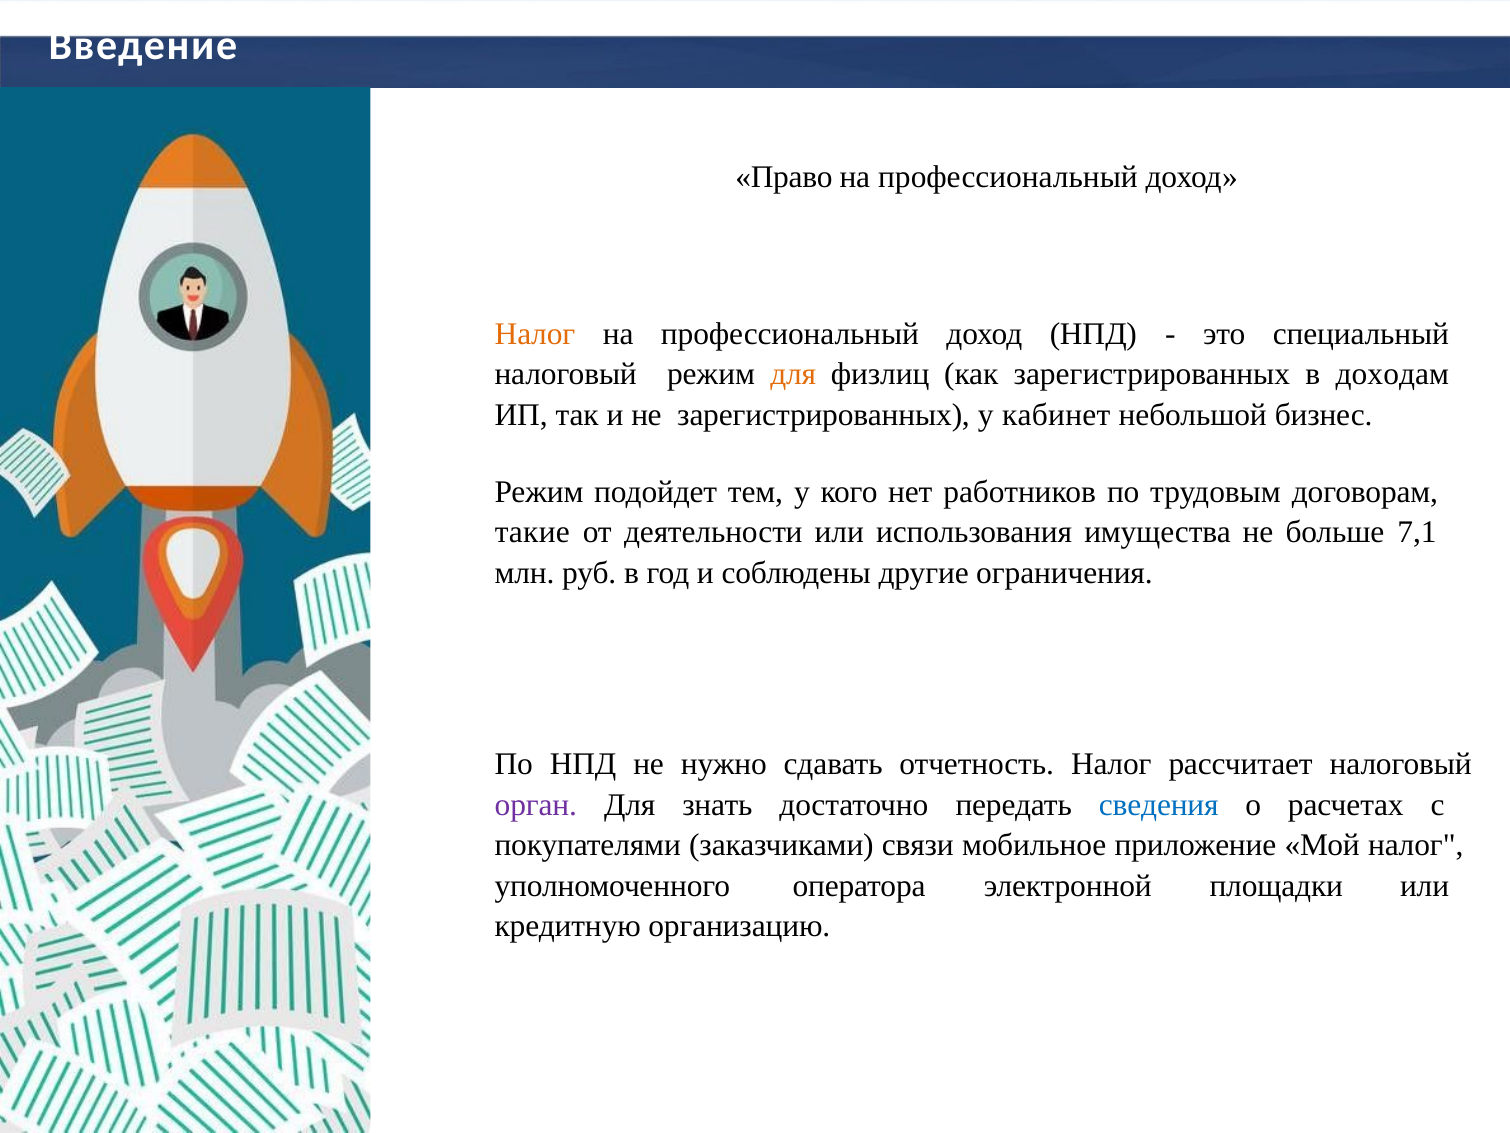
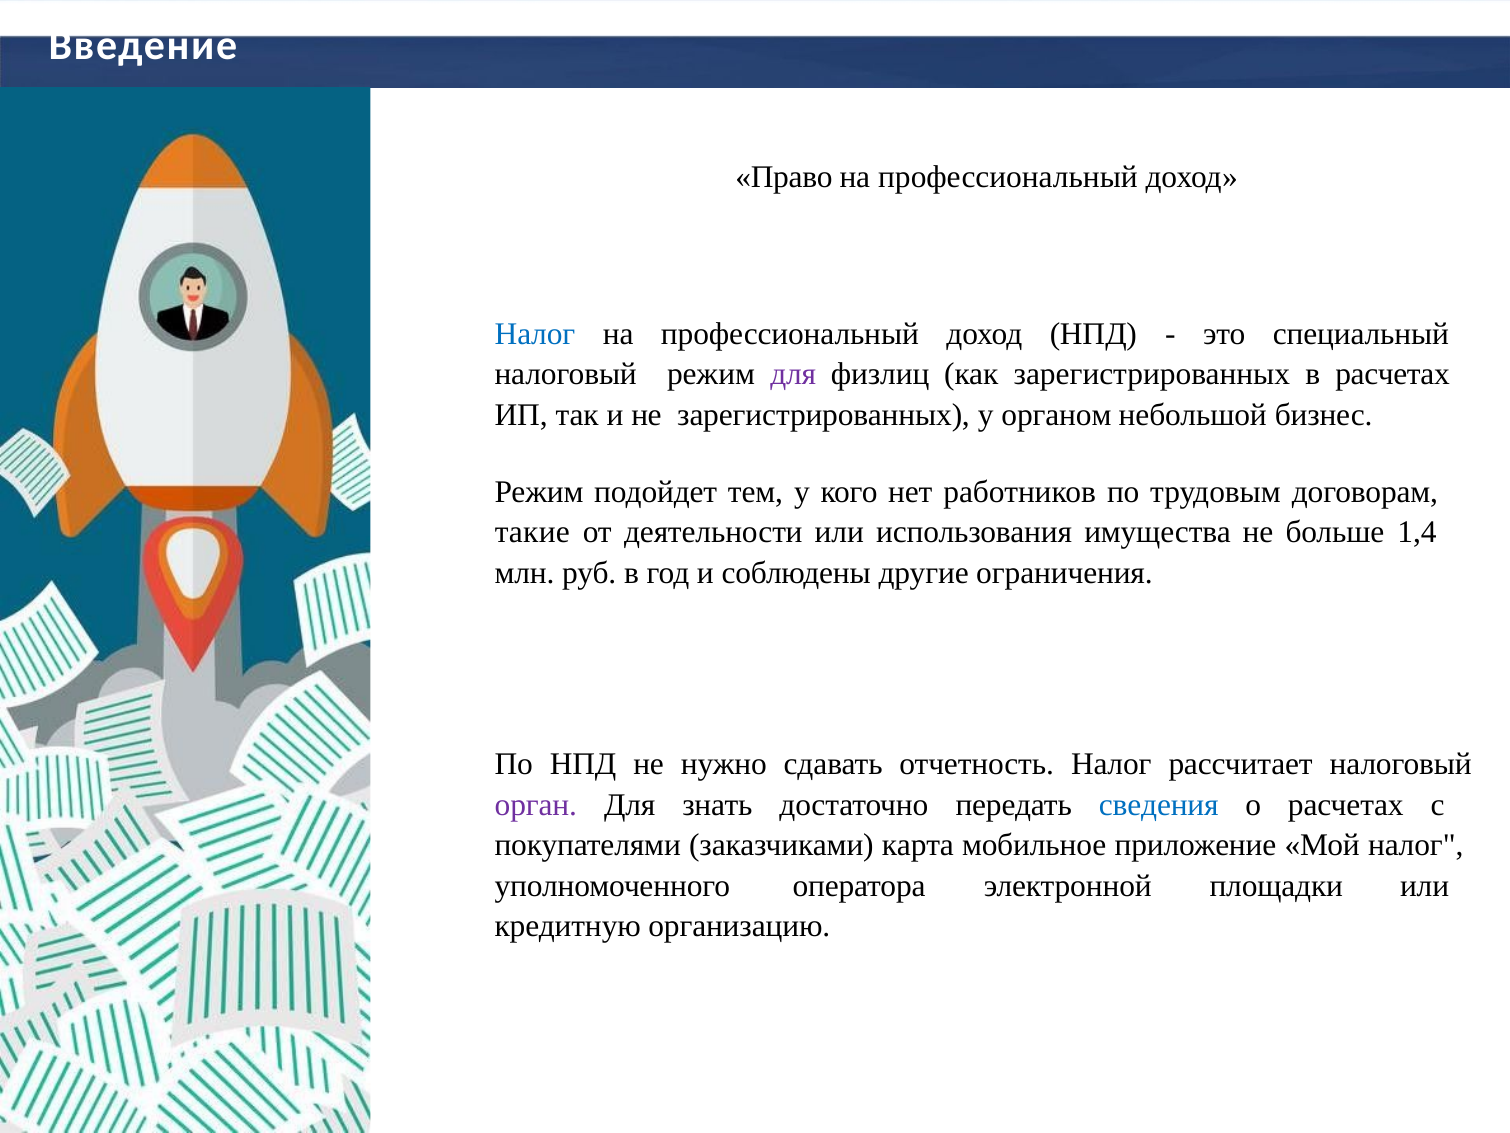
Налог colour: orange -> blue (535, 334)
для colour: orange -> purple (793, 374)
в доходам: доходам -> расчетах (1393, 374)
кабинет: кабинет -> органом (1056, 415)
7,1: 7,1 -> 1,4 (1417, 532)
связи: связи -> карта (918, 845)
